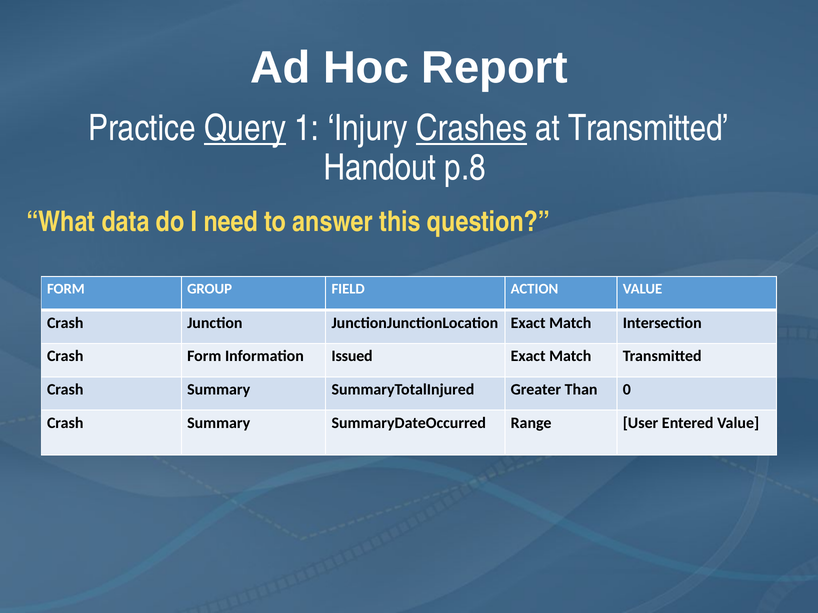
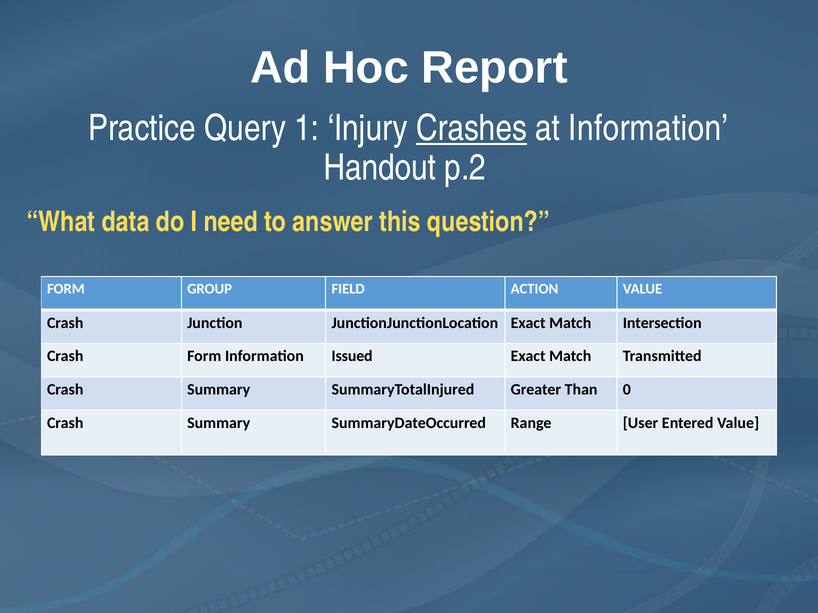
Query underline: present -> none (245, 128)
at Transmitted: Transmitted -> Information (648, 128)
p.8: p.8 -> p.2 (465, 168)
